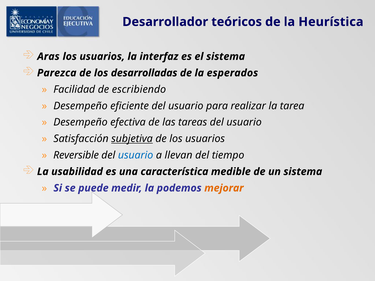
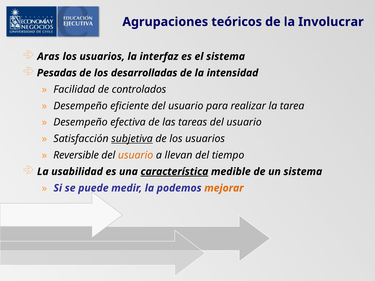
Desarrollador: Desarrollador -> Agrupaciones (165, 22)
Heurística: Heurística -> Involucrar (331, 22)
Parezca: Parezca -> Pesadas (57, 73)
esperados: esperados -> intensidad (233, 73)
escribiendo: escribiendo -> controlados (139, 89)
usuario colour: blue -> orange (136, 155)
característica underline: none -> present (174, 172)
